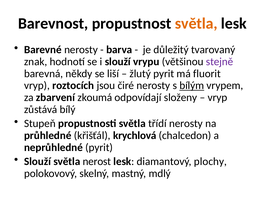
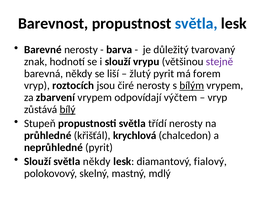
světla colour: orange -> blue (196, 23)
fluorit: fluorit -> forem (207, 74)
zbarvení zkoumá: zkoumá -> vrypem (95, 97)
složeny: složeny -> výčtem (180, 97)
bílý underline: none -> present (68, 109)
světla nerost: nerost -> někdy (97, 161)
plochy: plochy -> fialový (210, 161)
